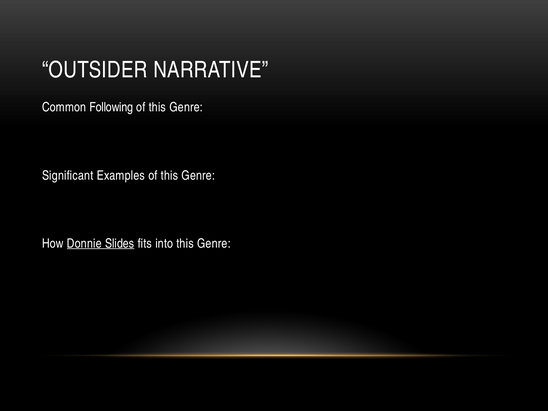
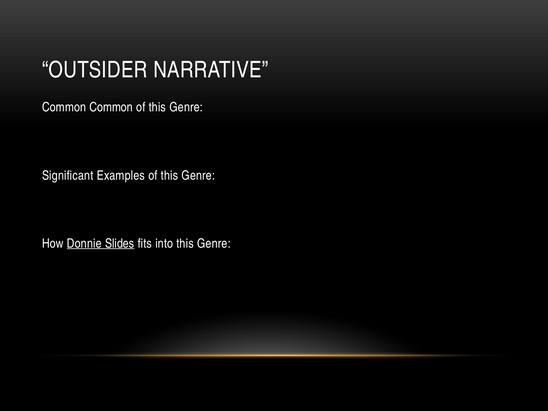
Common Following: Following -> Common (111, 107)
